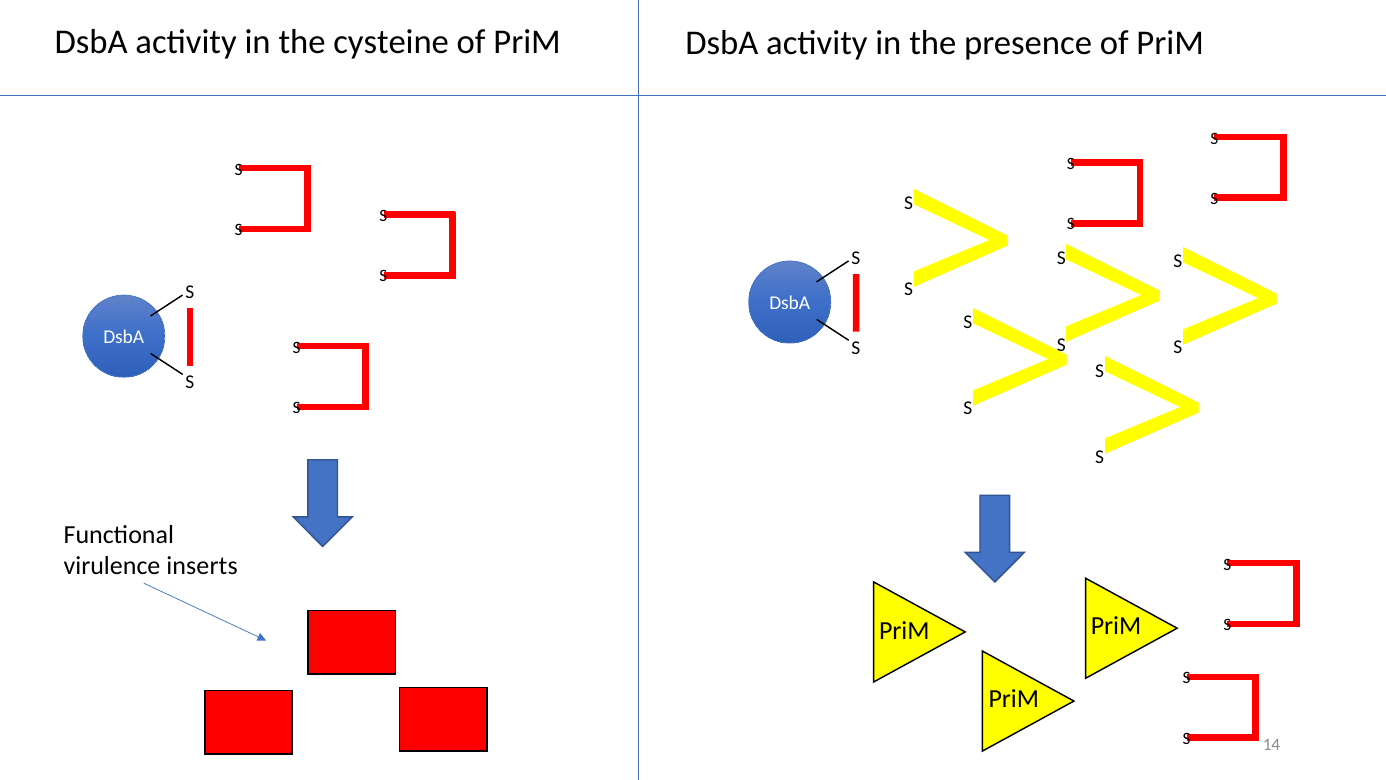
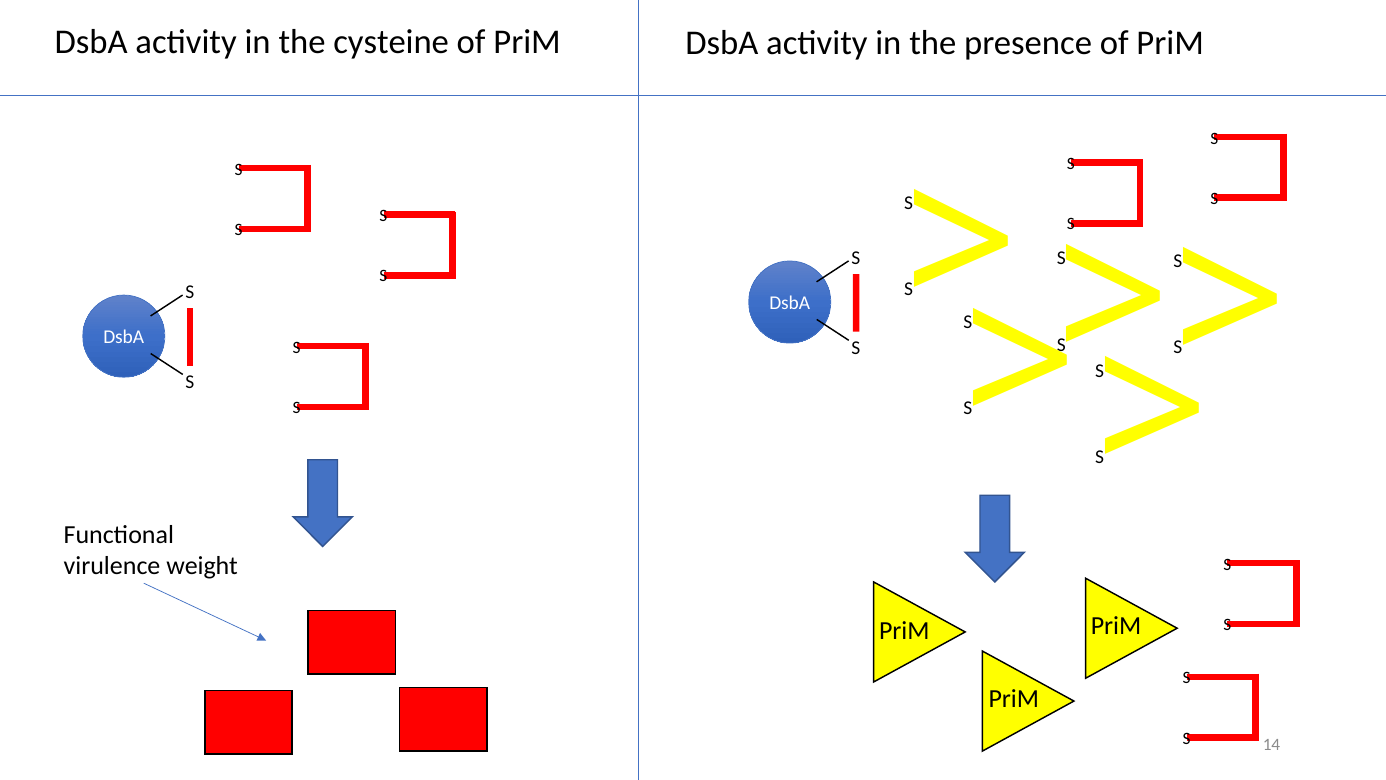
inserts: inserts -> weight (202, 566)
